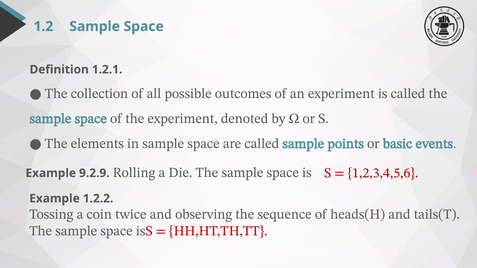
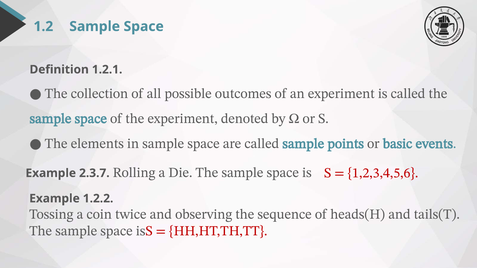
9.2.9: 9.2.9 -> 2.3.7 (94, 173)
